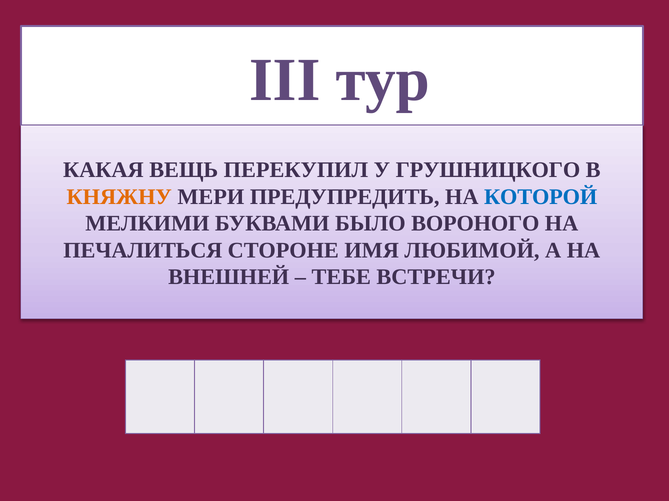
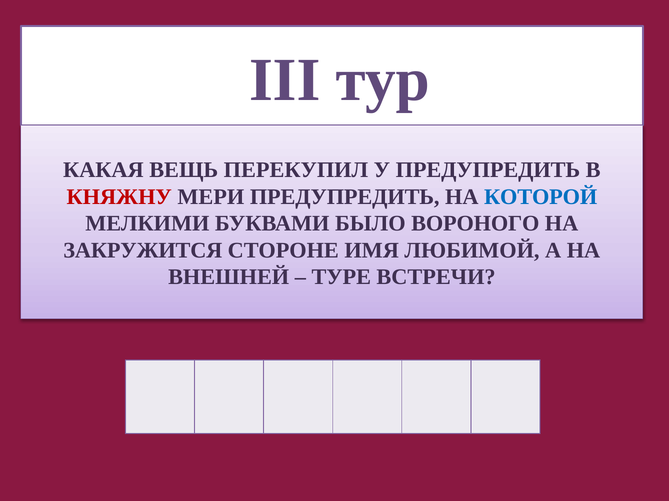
У ГРУШНИЦКОГО: ГРУШНИЦКОГО -> ПРЕДУПРЕДИТЬ (488, 170)
КНЯЖНУ colour: orange -> red (119, 197)
ПЕЧАЛИТЬСЯ: ПЕЧАЛИТЬСЯ -> ЗАКРУЖИТСЯ (143, 251)
ТЕБЕ: ТЕБЕ -> ТУРЕ (341, 277)
